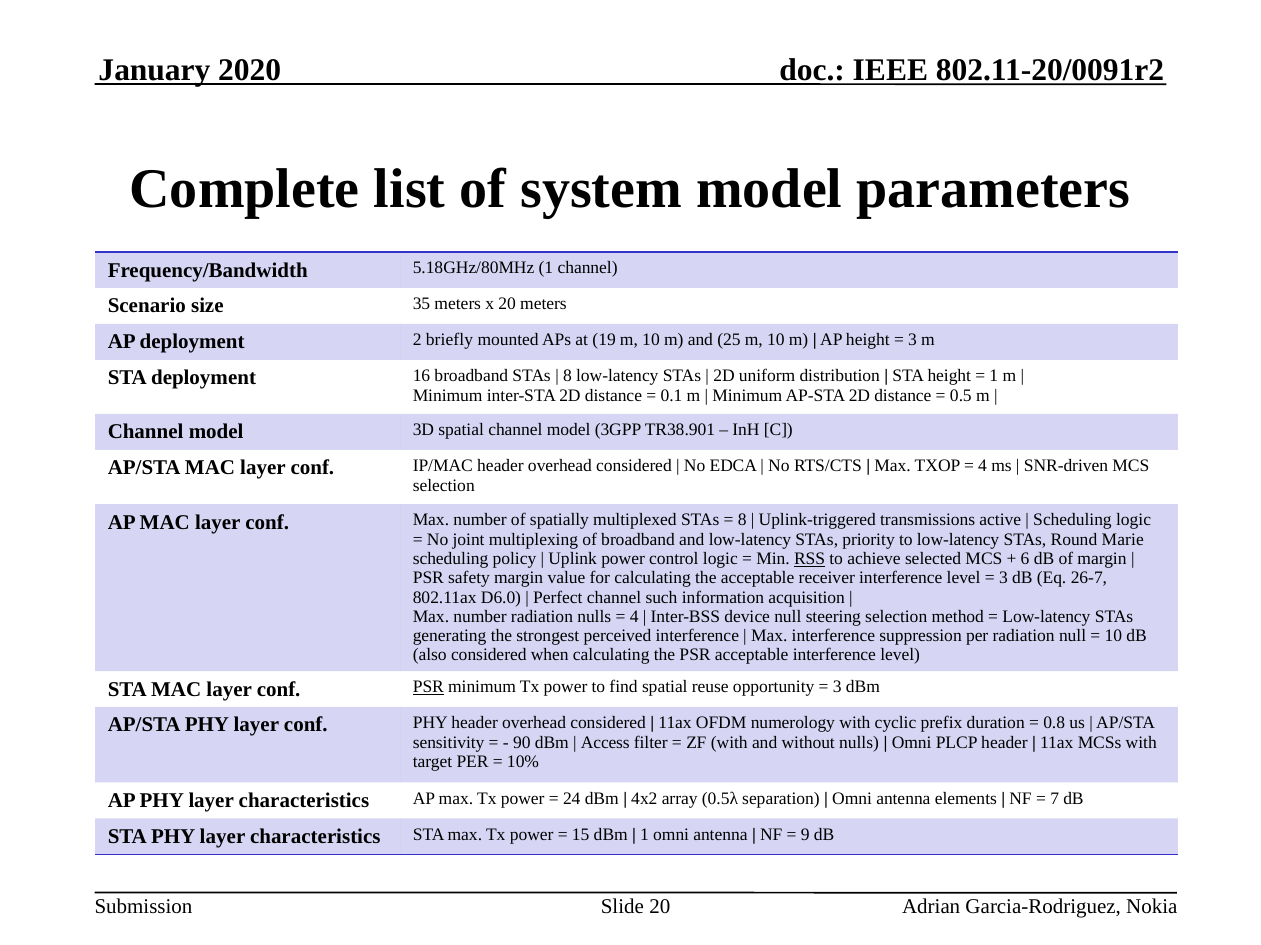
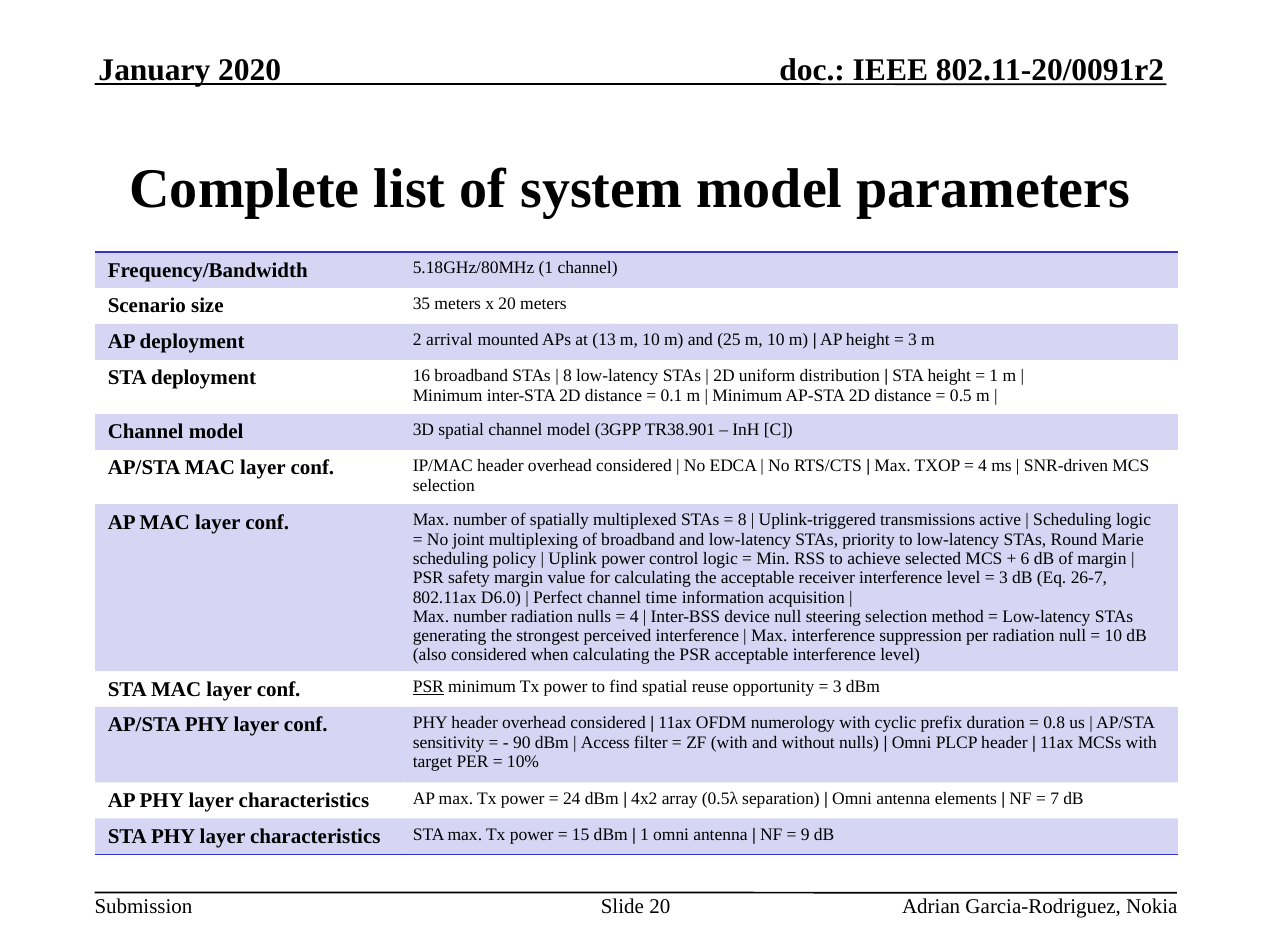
briefly: briefly -> arrival (449, 340)
19: 19 -> 13 (604, 340)
RSS underline: present -> none (810, 559)
such: such -> time (661, 598)
